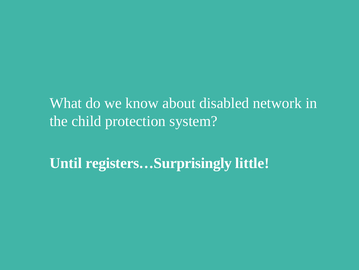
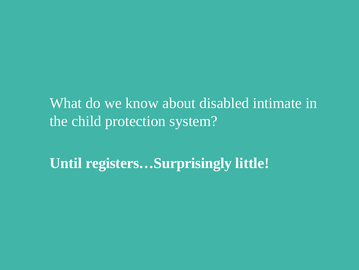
network: network -> intimate (277, 103)
